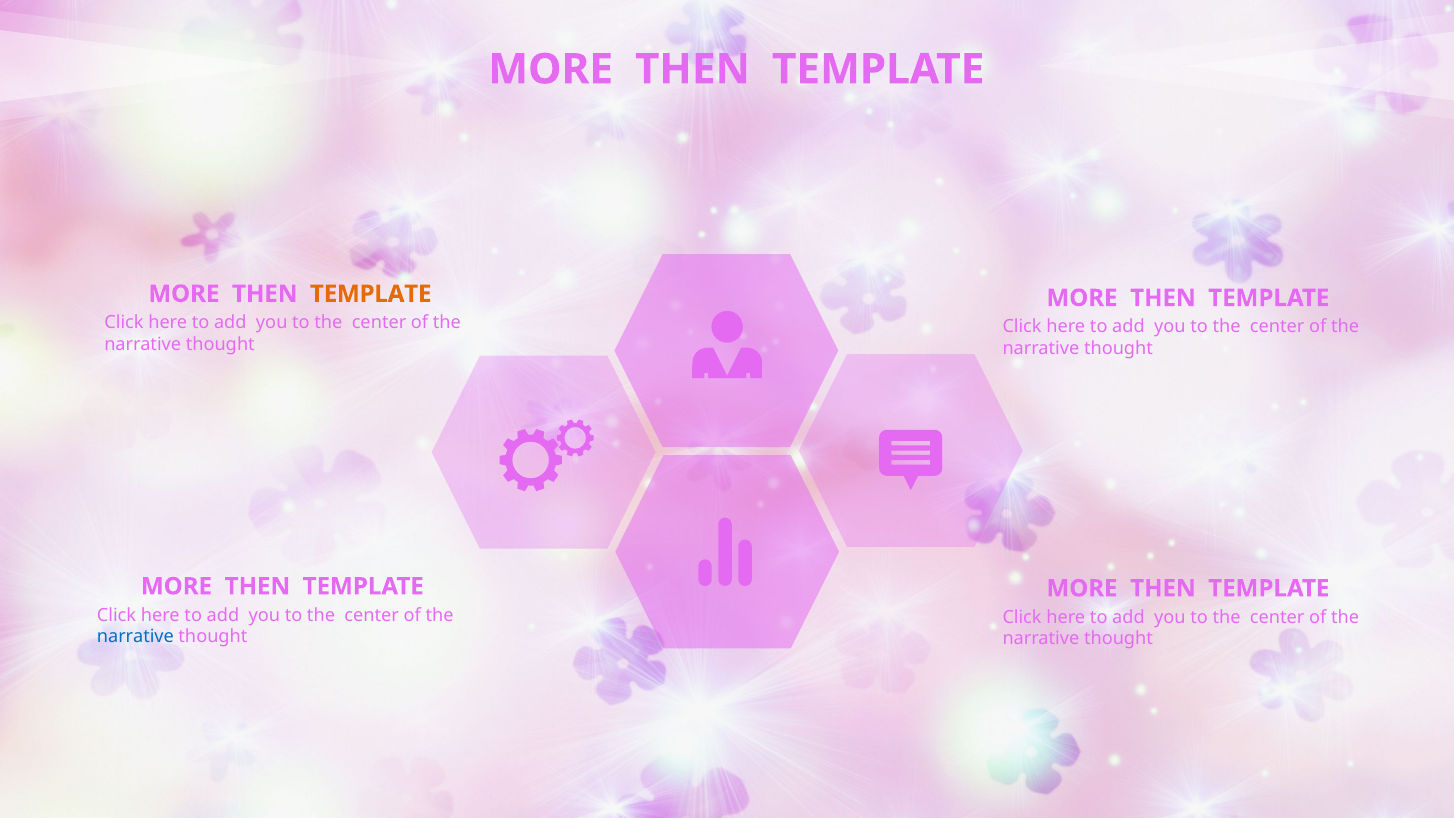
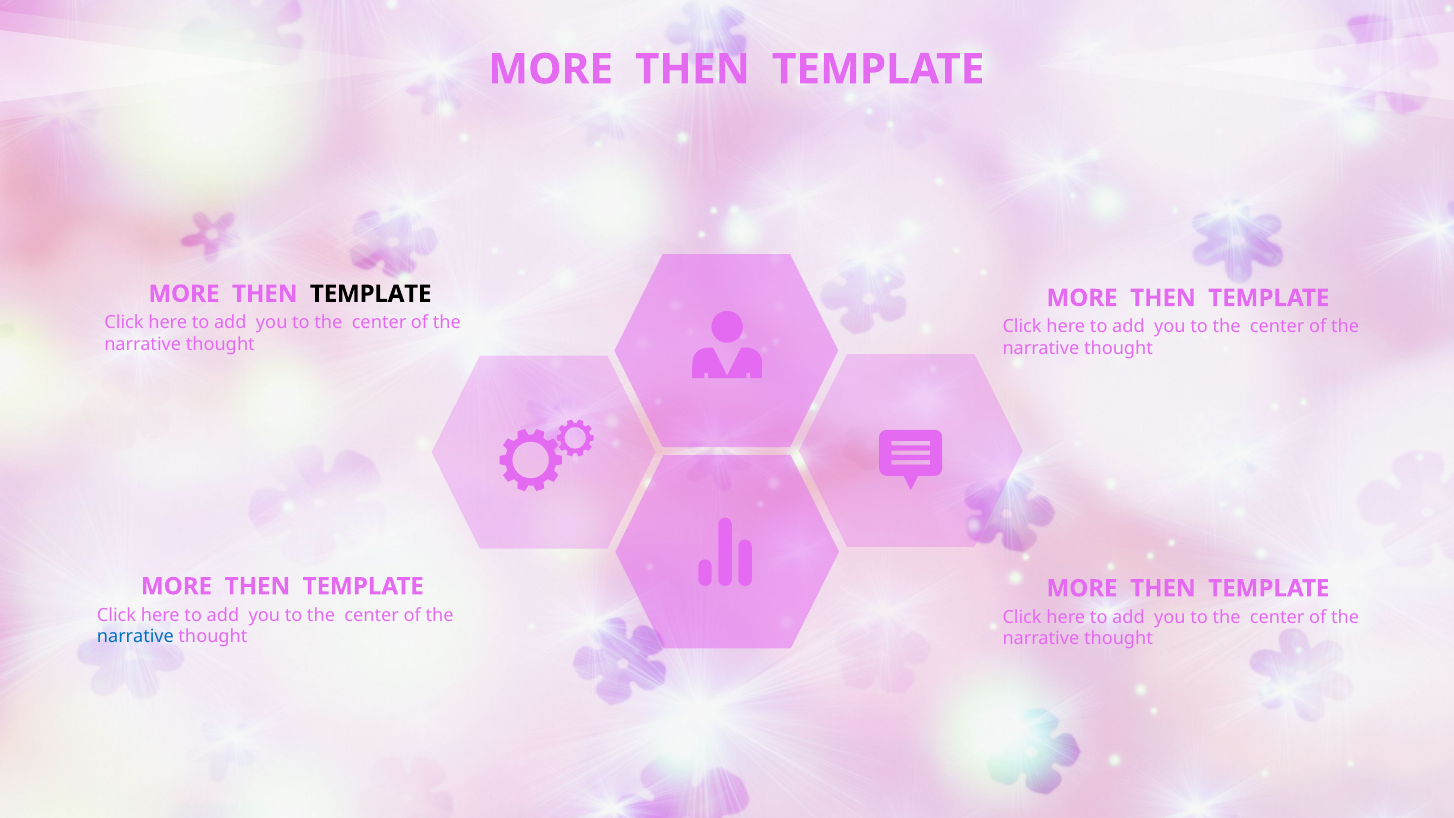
TEMPLATE colour: orange -> black (371, 294)
